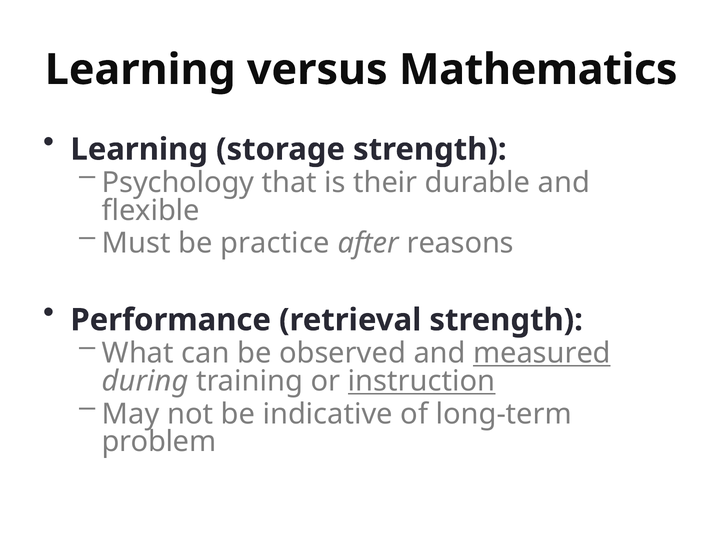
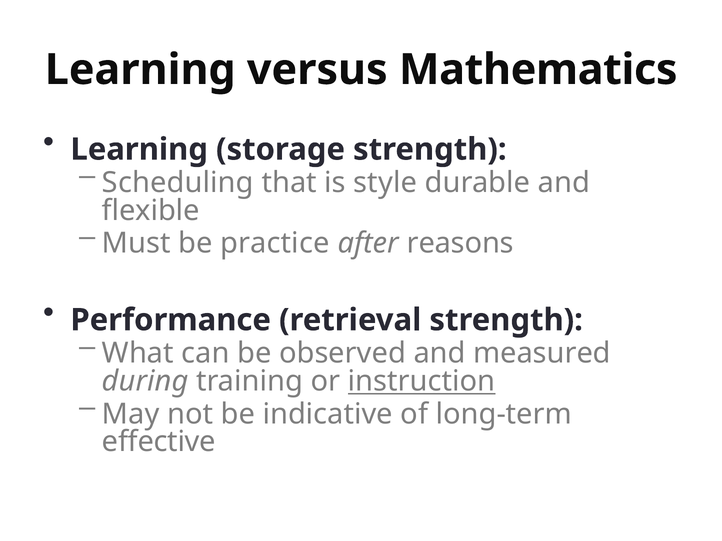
Psychology: Psychology -> Scheduling (178, 183)
their: their -> style (385, 183)
measured underline: present -> none (542, 354)
problem: problem -> effective (159, 442)
